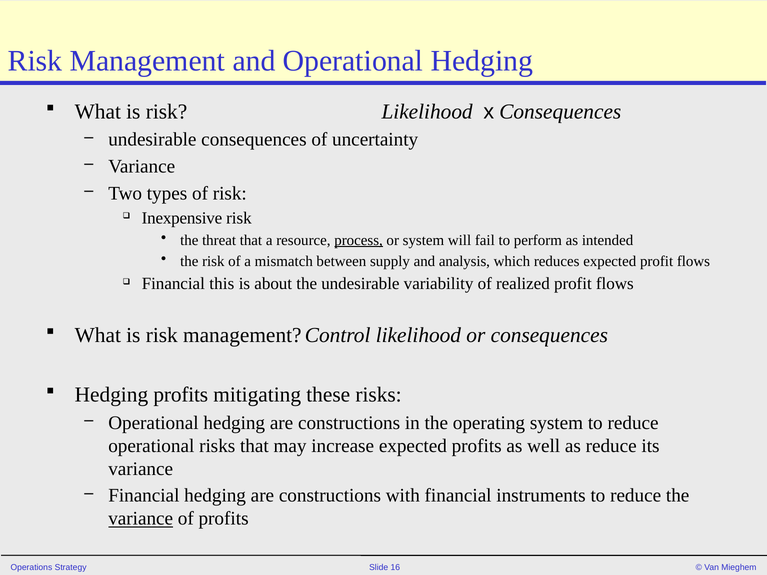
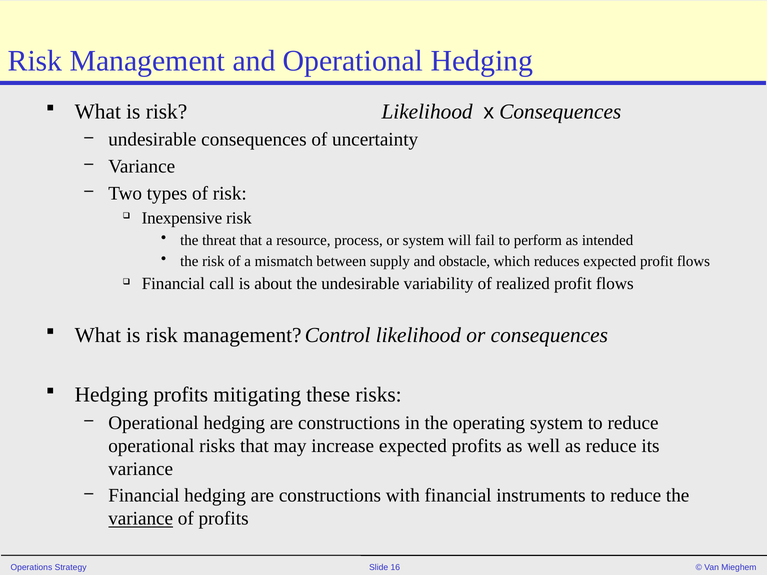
process underline: present -> none (359, 240)
analysis: analysis -> obstacle (464, 261)
this: this -> call (222, 284)
